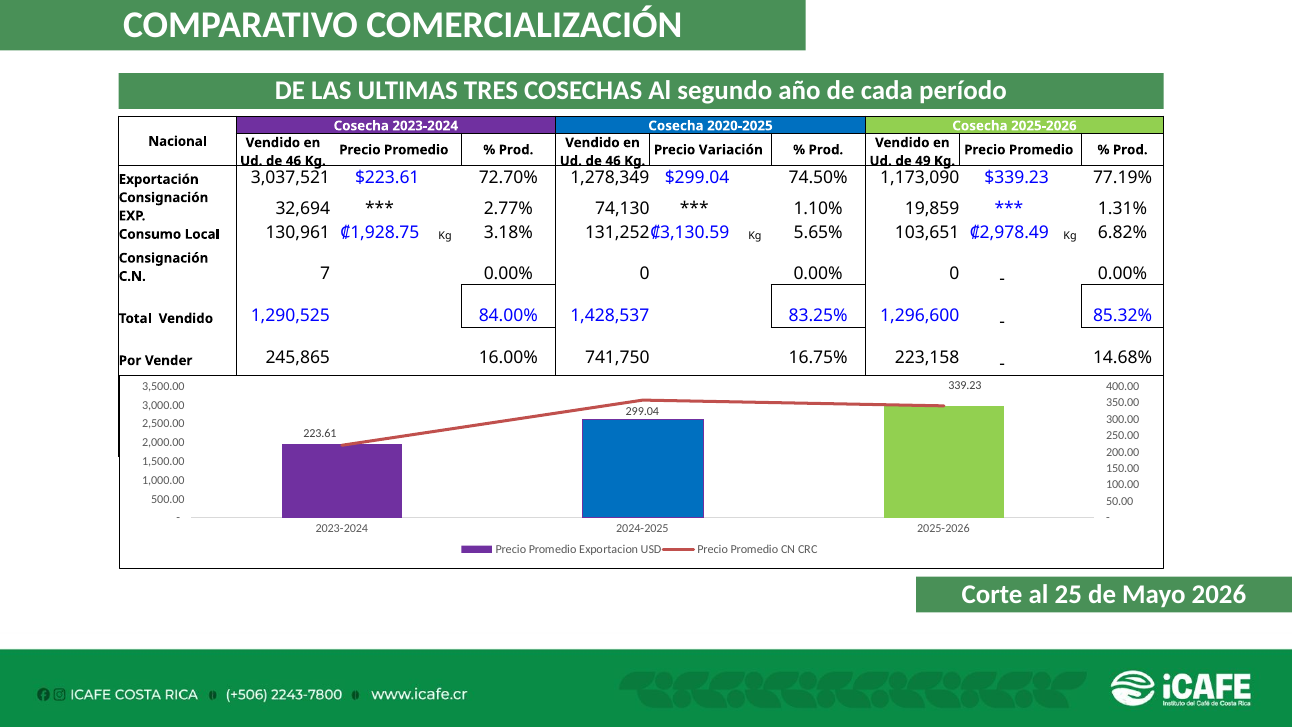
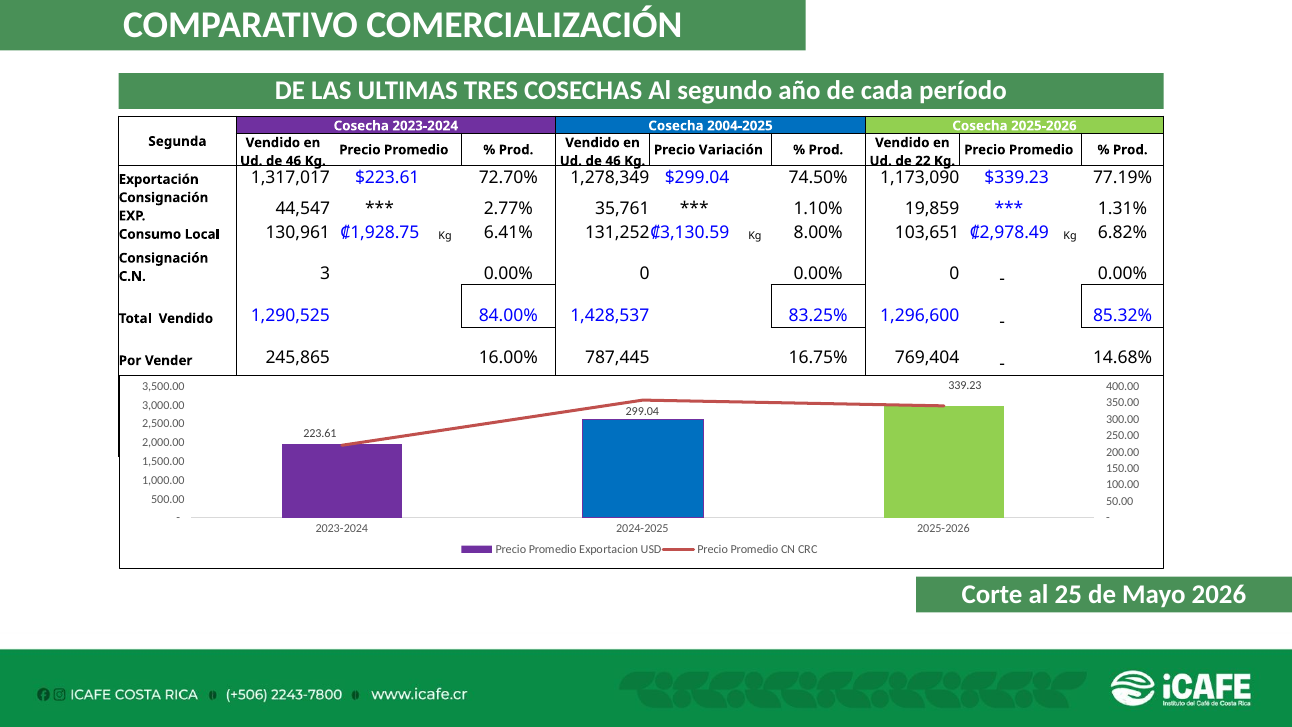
2020-2025: 2020-2025 -> 2004-2025 (740, 126)
Nacional: Nacional -> Segunda (177, 141)
49: 49 -> 22 (923, 161)
3,037,521: 3,037,521 -> 1,317,017 (290, 178)
32,694: 32,694 -> 44,547 (303, 209)
74,130: 74,130 -> 35,761 (622, 209)
3.18%: 3.18% -> 6.41% (508, 233)
5.65%: 5.65% -> 8.00% (818, 233)
7: 7 -> 3 (325, 274)
741,750: 741,750 -> 787,445 (617, 358)
223,158: 223,158 -> 769,404 (927, 358)
